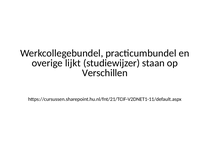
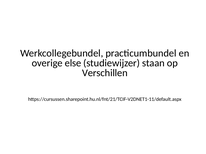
lijkt: lijkt -> else (73, 63)
